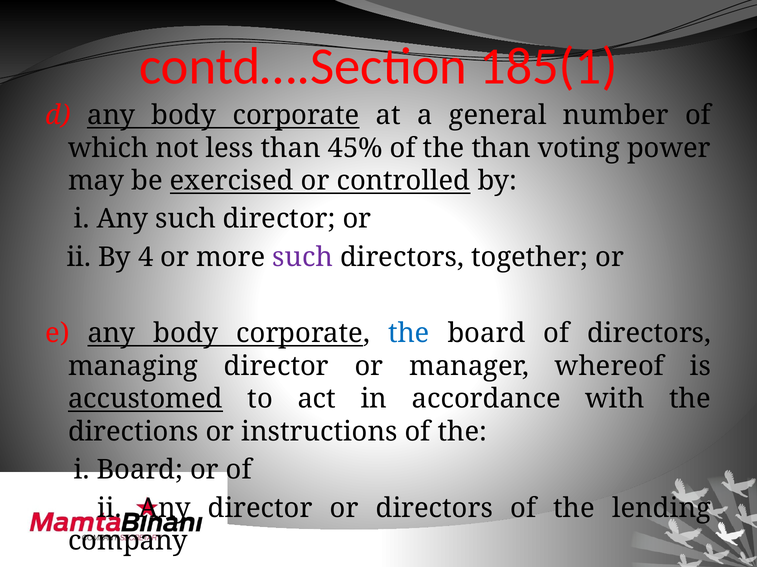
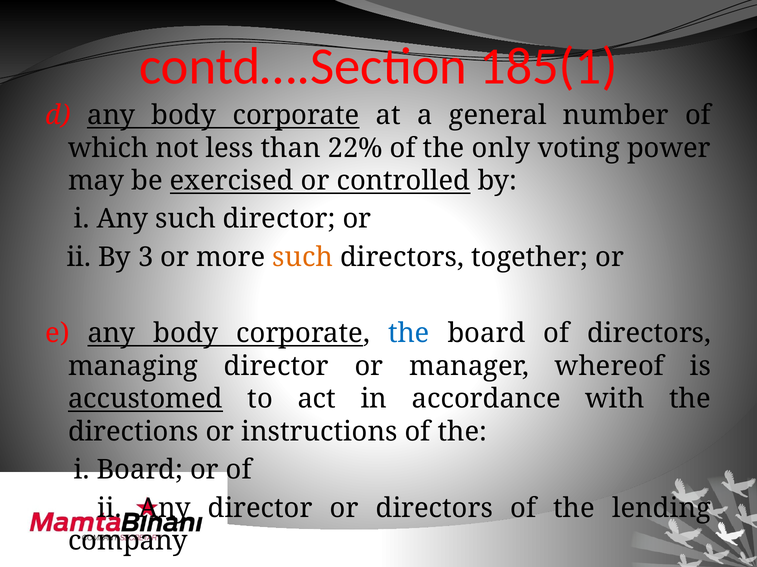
45%: 45% -> 22% (355, 148)
the than: than -> only (501, 148)
4: 4 -> 3 (146, 257)
such colour: purple -> orange (303, 257)
